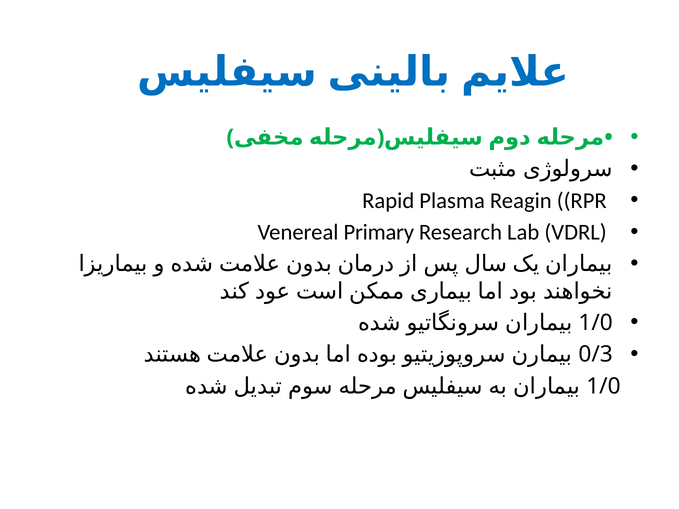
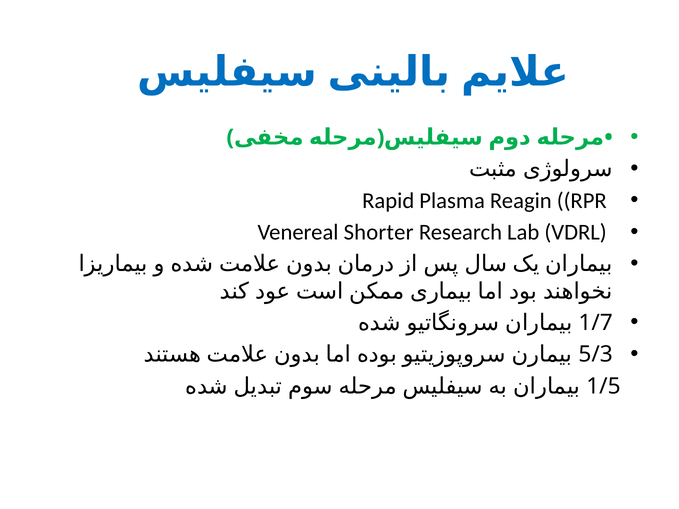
Primary: Primary -> Shorter (379, 232)
1/0: 1/0 -> 1/7 (596, 323)
0/3: 0/3 -> 5/3 (596, 355)
1/0: 1/0 -> 1/5 (603, 386)
